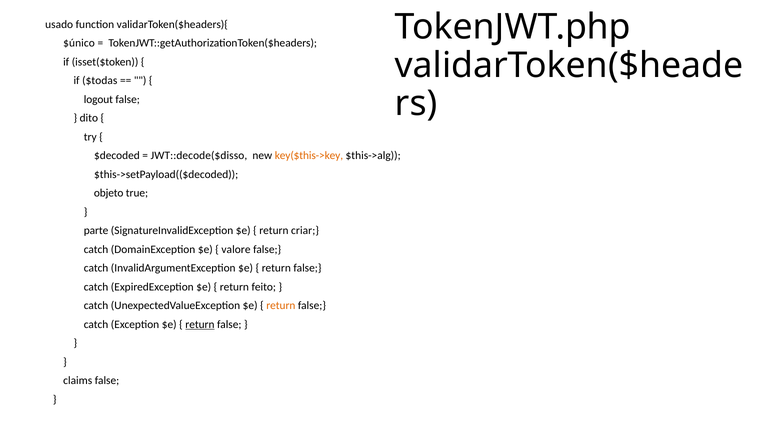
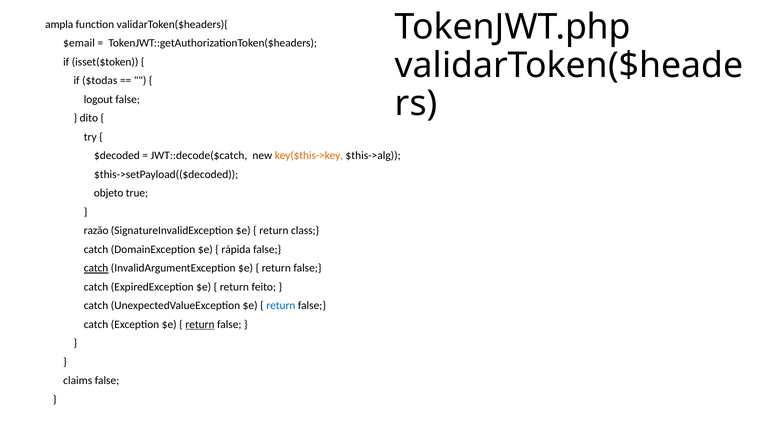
usado: usado -> ampla (59, 24)
$único: $único -> $email (79, 43)
JWT::decode($disso: JWT::decode($disso -> JWT::decode($catch (199, 156)
parte: parte -> razão (96, 231)
criar: criar -> class (305, 231)
valore: valore -> rápida (236, 250)
catch underline: none -> present (96, 268)
return colour: orange -> blue (281, 306)
